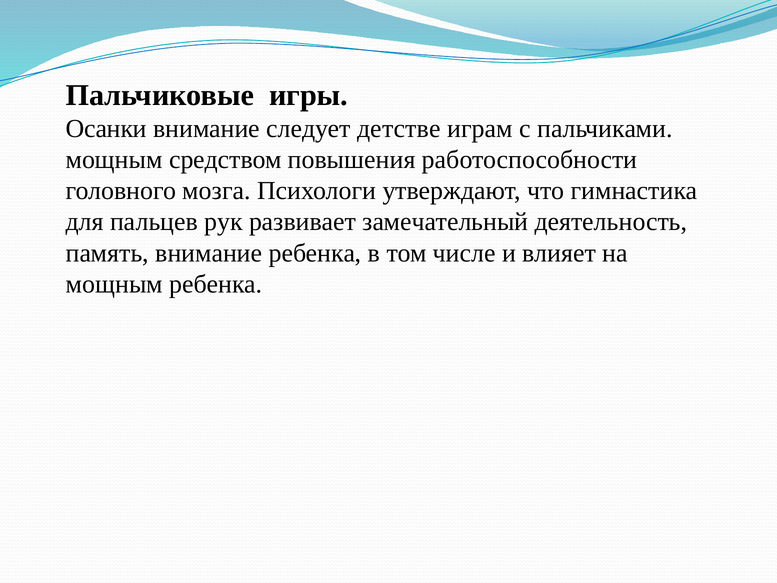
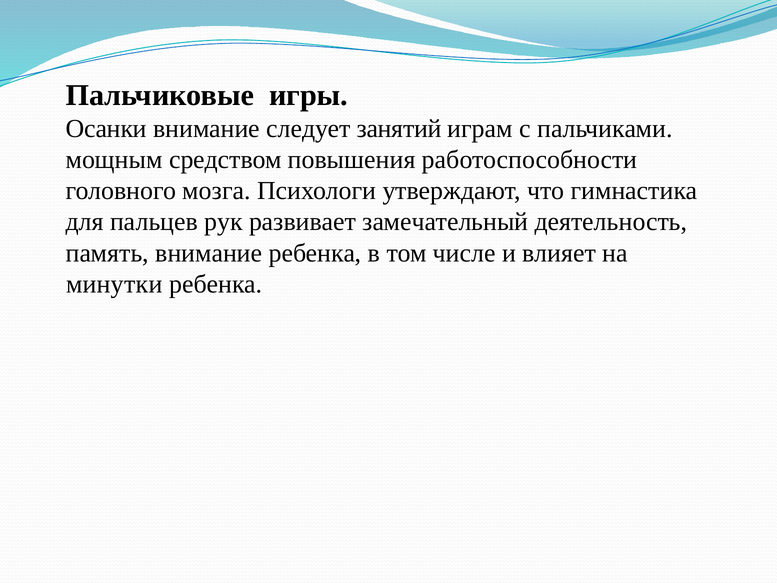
детстве: детстве -> занятий (399, 129)
мощным: мощным -> минутки (114, 284)
